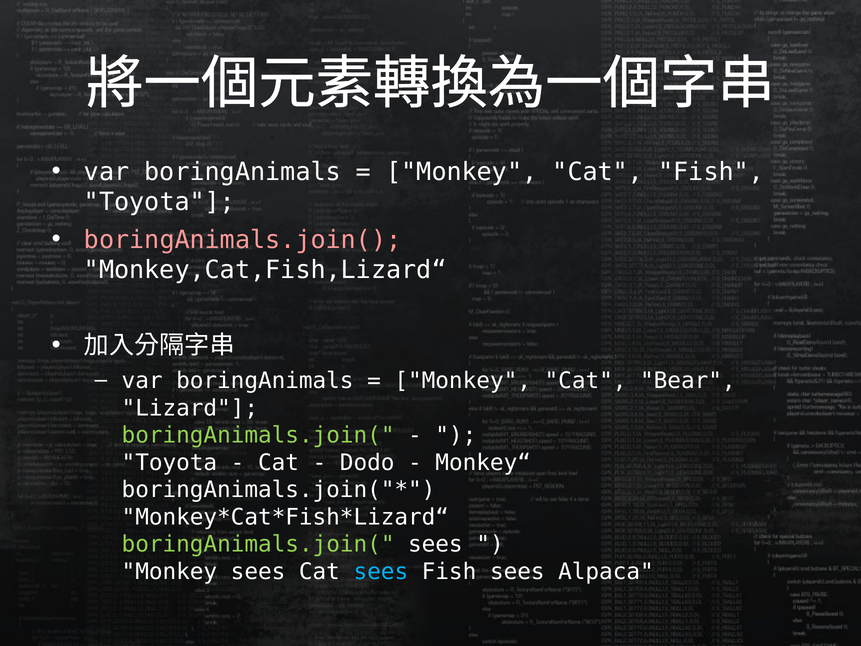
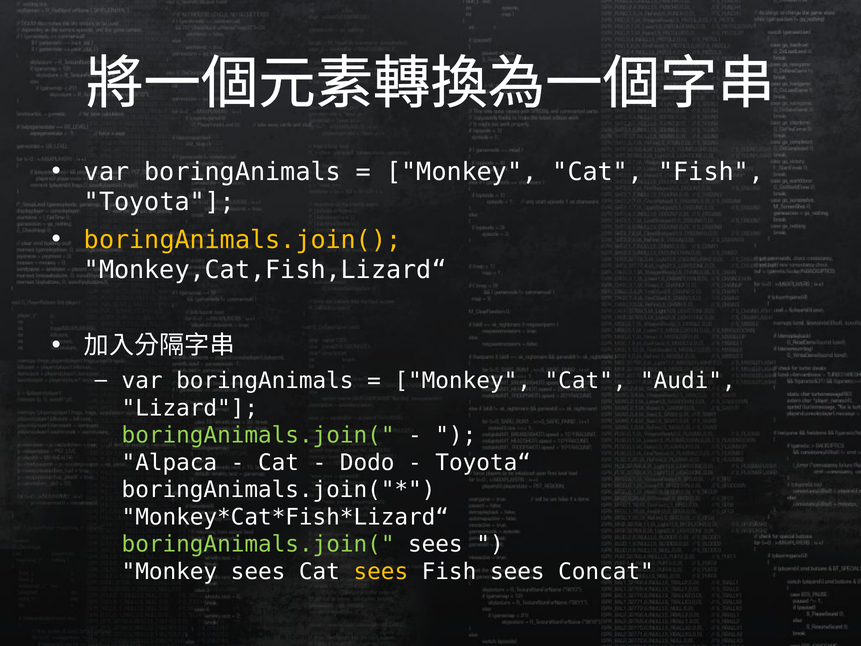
boringAnimals.join( colour: pink -> yellow (243, 240)
Bear: Bear -> Audi (688, 381)
Toyota: Toyota -> Alpaca (169, 462)
Monkey“: Monkey“ -> Toyota“ (483, 462)
sees colour: light blue -> yellow (381, 571)
Alpaca: Alpaca -> Concat (606, 571)
